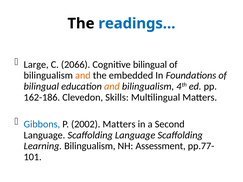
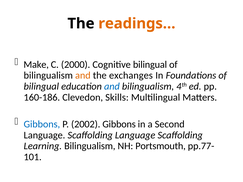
readings… colour: blue -> orange (137, 24)
Large: Large -> Make (36, 65)
2066: 2066 -> 2000 (76, 65)
embedded: embedded -> exchanges (131, 76)
and colour: orange -> blue (112, 86)
162-186: 162-186 -> 160-186 (42, 97)
2002 Matters: Matters -> Gibbons (119, 124)
Assessment: Assessment -> Portsmouth (161, 146)
